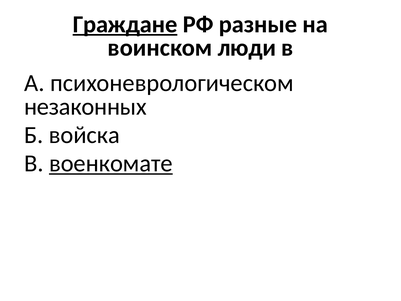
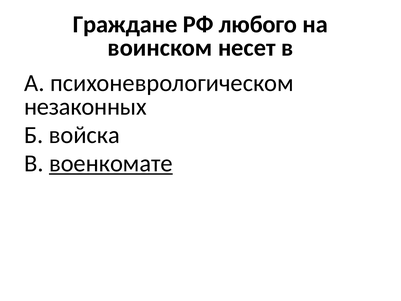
Граждане underline: present -> none (125, 24)
разные: разные -> любого (258, 24)
люди: люди -> несет (247, 48)
